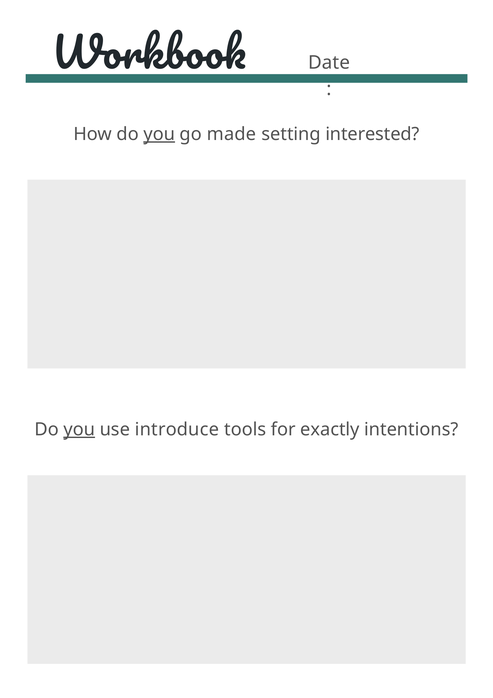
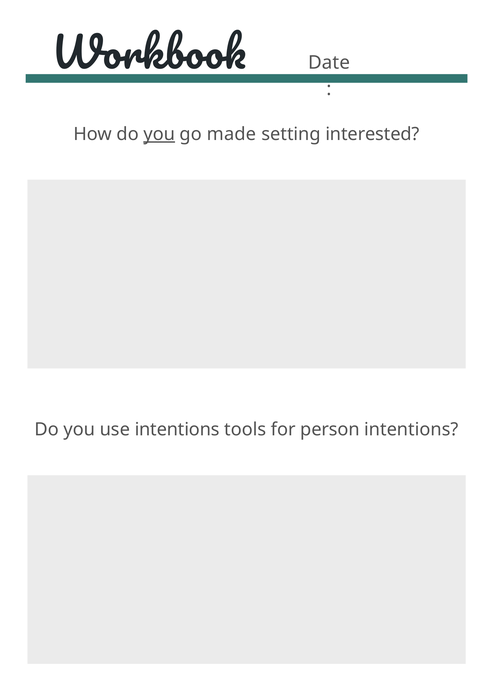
you underline: present -> none (79, 429)
use introduce: introduce -> intentions (177, 429)
exactly: exactly -> person (330, 429)
